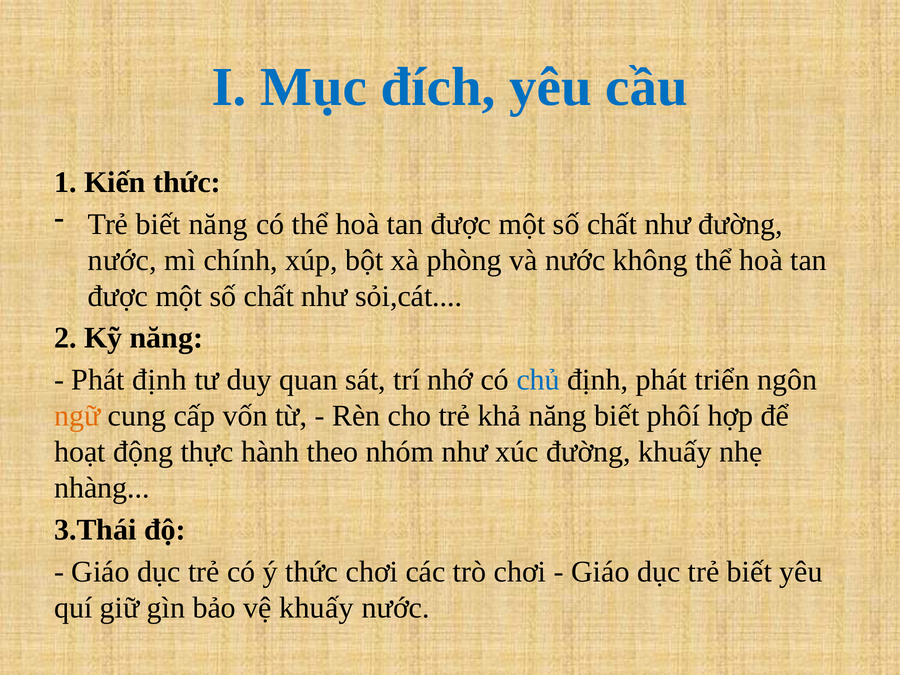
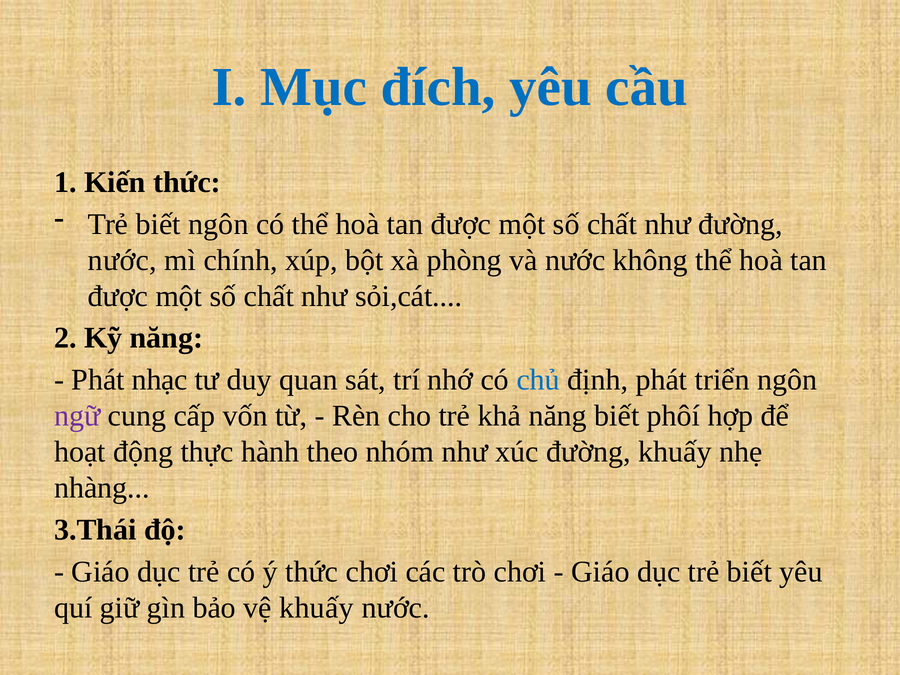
biết năng: năng -> ngôn (218, 224)
Phát định: định -> nhạc (160, 380)
ngữ colour: orange -> purple (77, 416)
